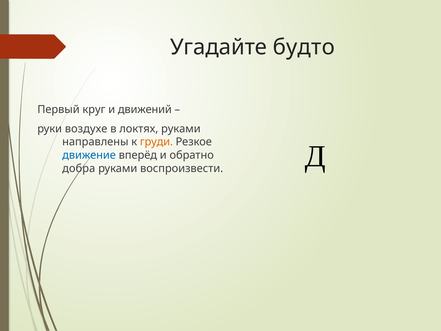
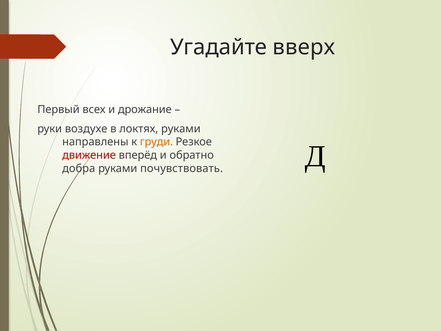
будто: будто -> вверх (304, 47)
круг: круг -> всех (94, 109)
движений: движений -> дрожание (145, 109)
движение colour: blue -> red (89, 155)
воспроизвести: воспроизвести -> почувствовать (182, 168)
